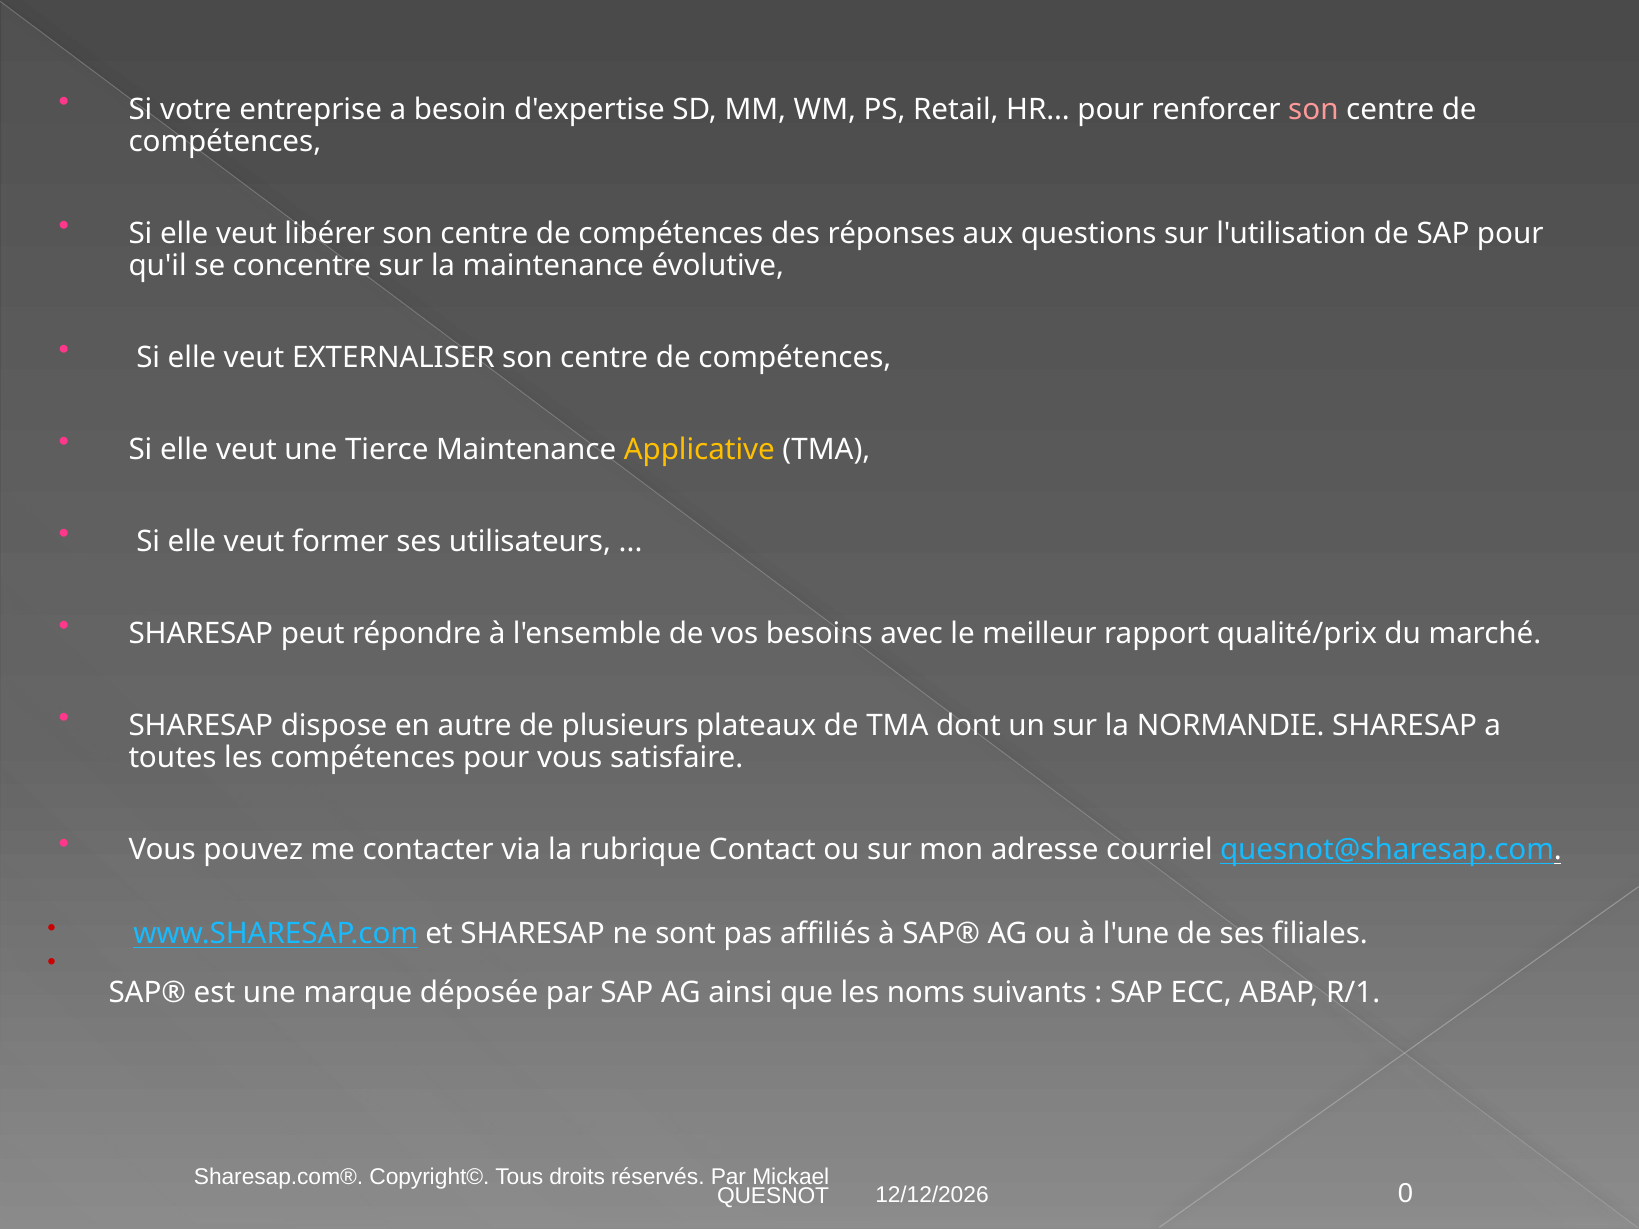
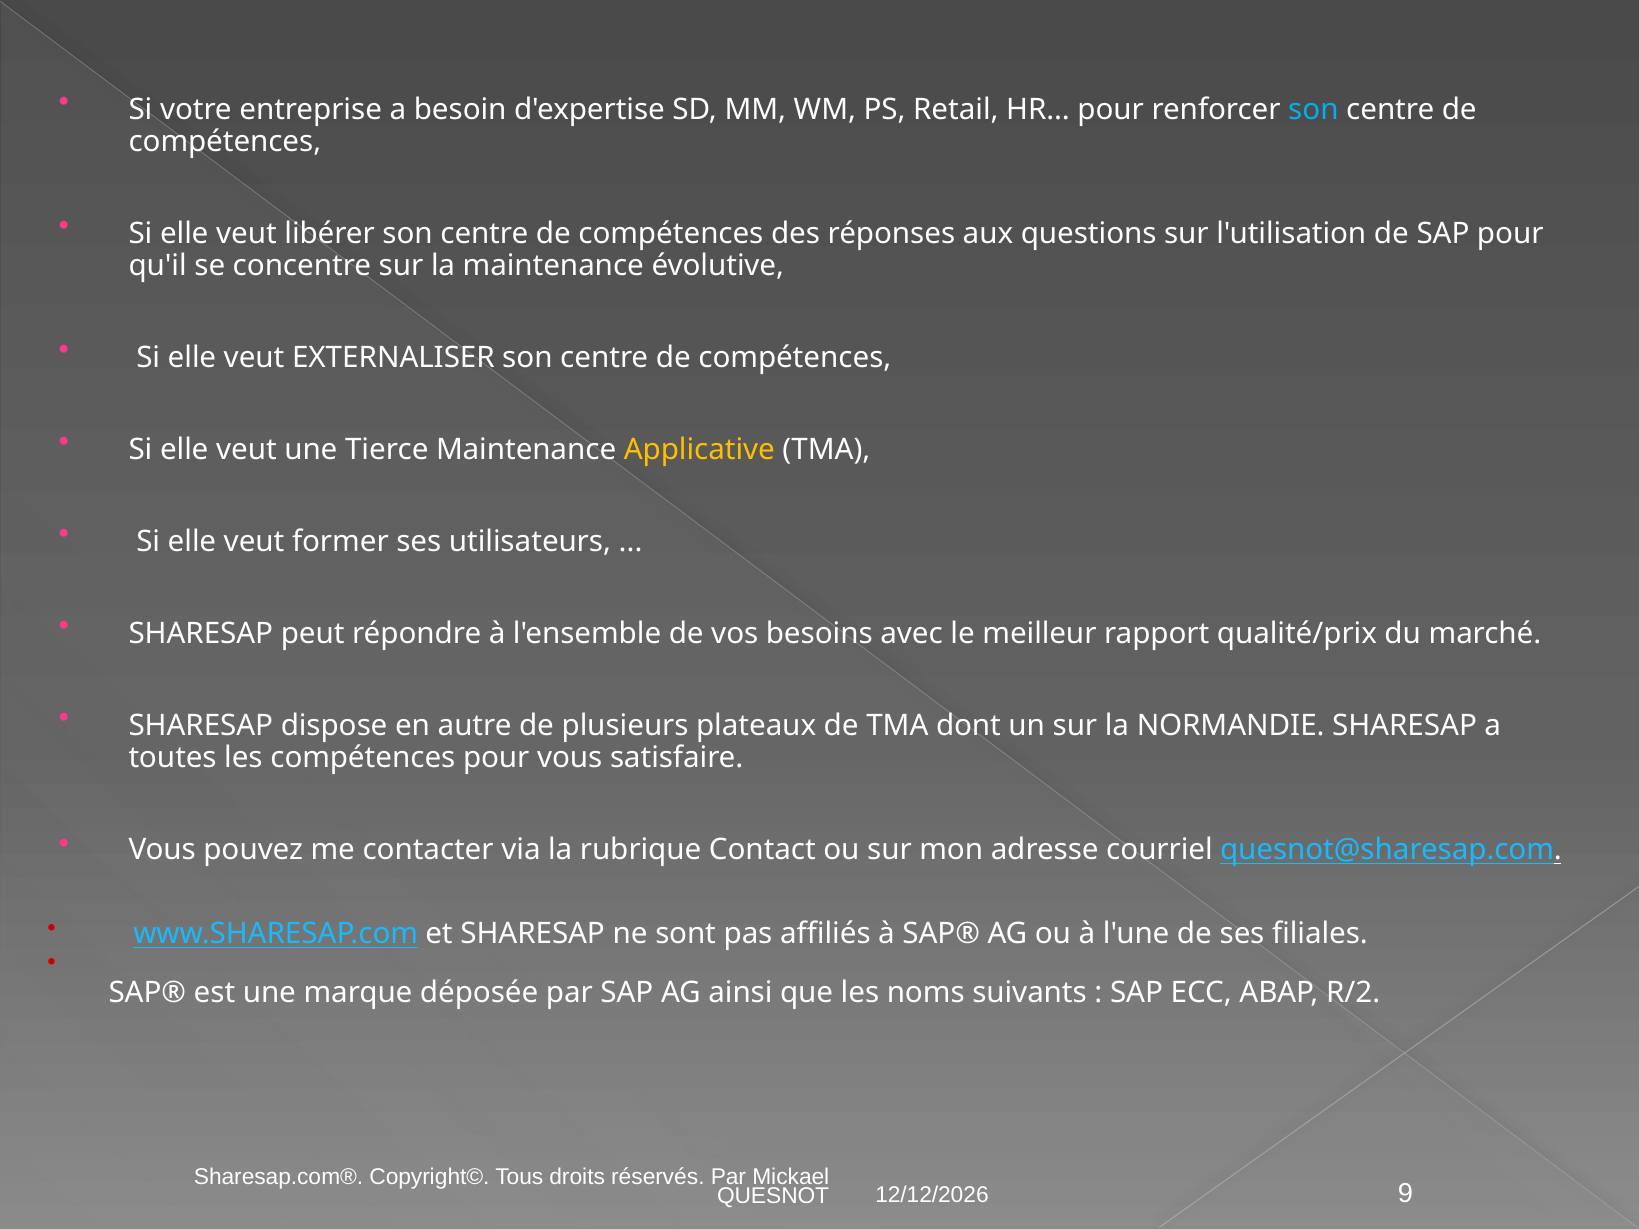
son colour: pink -> light blue (1313, 110)
R/1: R/1 -> R/2 (1353, 993)
0: 0 -> 9 (1406, 1194)
